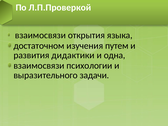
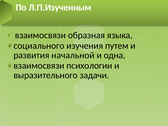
Л.П.Проверкой: Л.П.Проверкой -> Л.П.Изученным (60, 8)
открытия: открытия -> образная (86, 35)
достаточном: достаточном -> социального (39, 46)
дидактики: дидактики -> начальной (73, 55)
